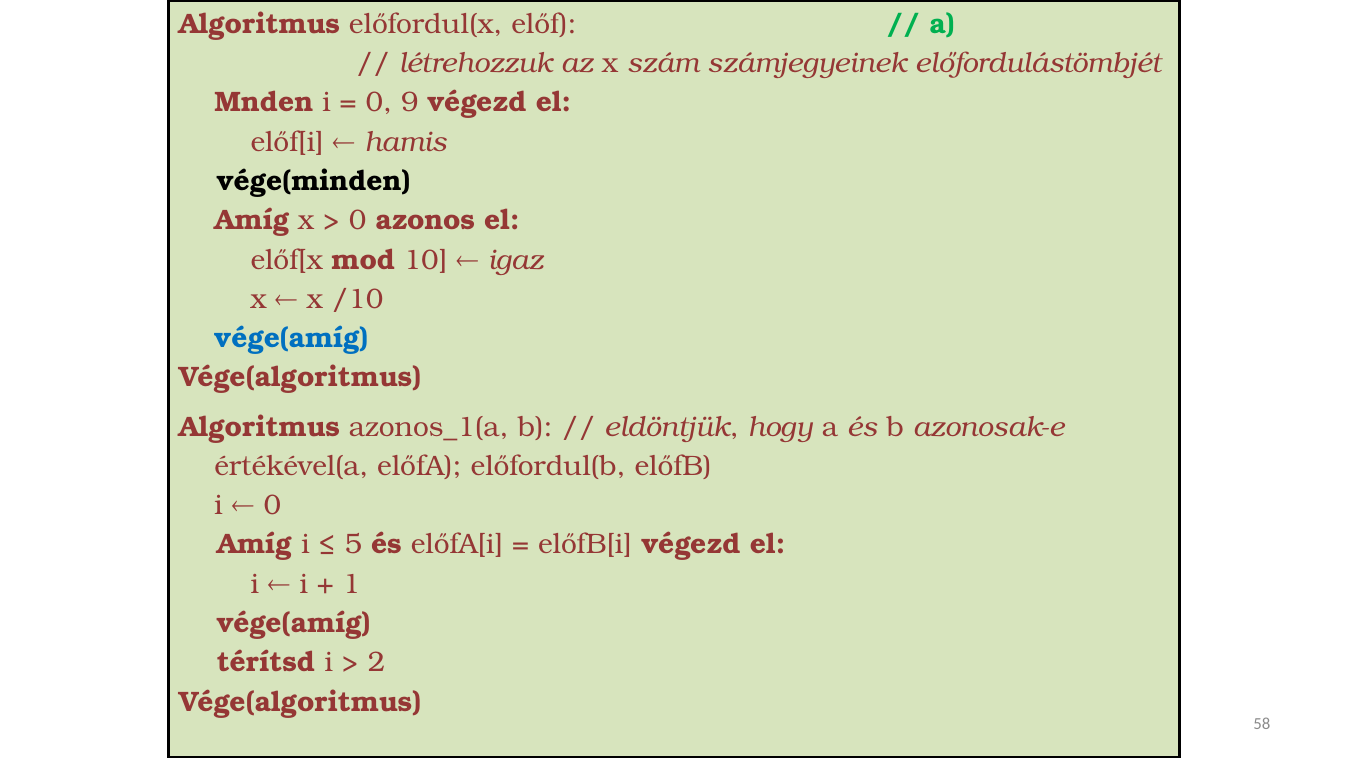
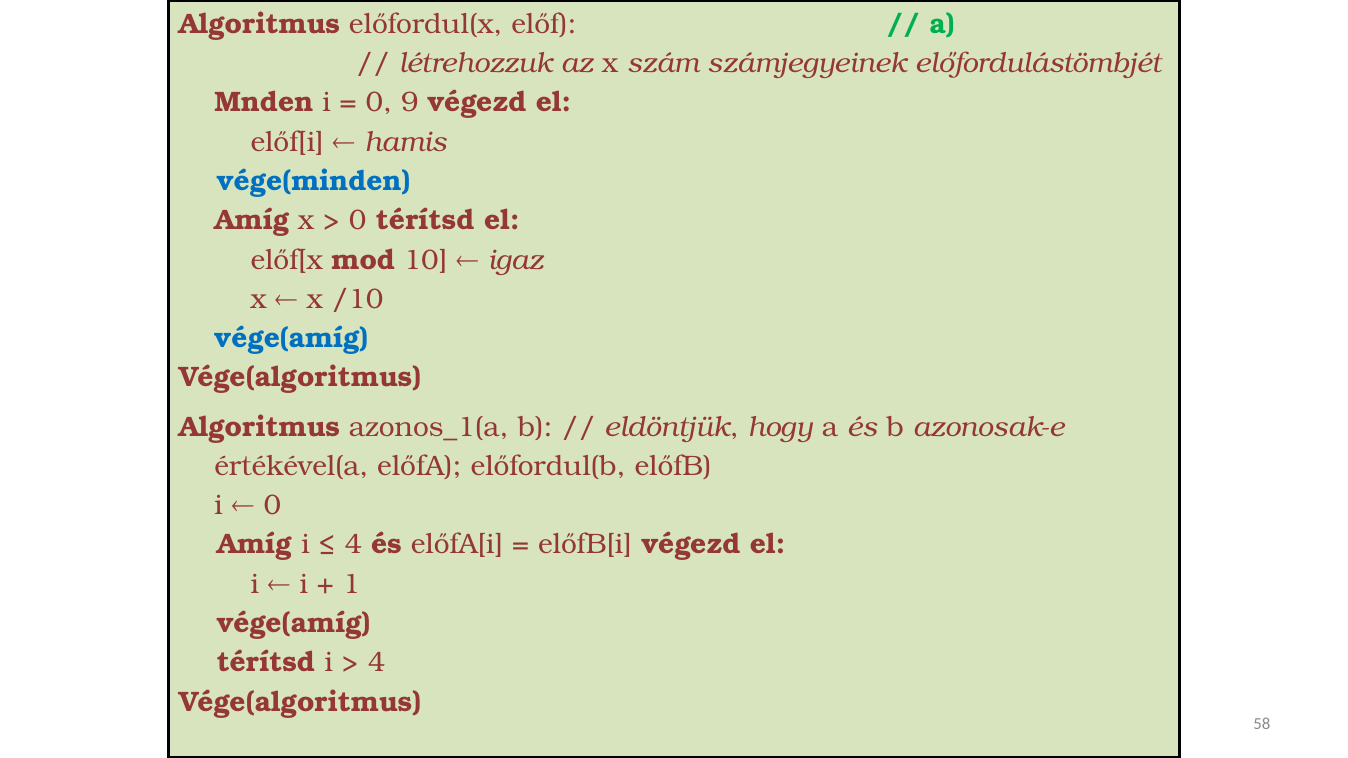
vége(minden colour: black -> blue (314, 181)
0 azonos: azonos -> térítsd (425, 221)
5: 5 -> 4 (353, 545)
2: 2 -> 4 (377, 663)
